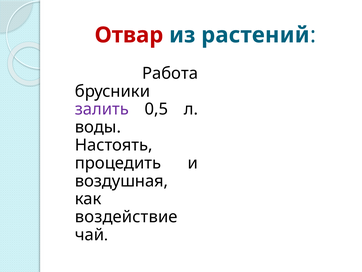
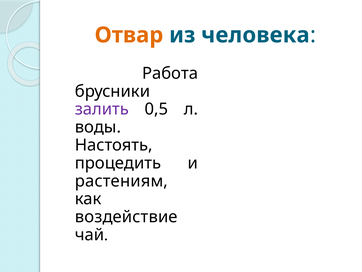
Отвар colour: red -> orange (129, 35)
растений: растений -> человека (255, 35)
воздушная: воздушная -> растениям (121, 181)
